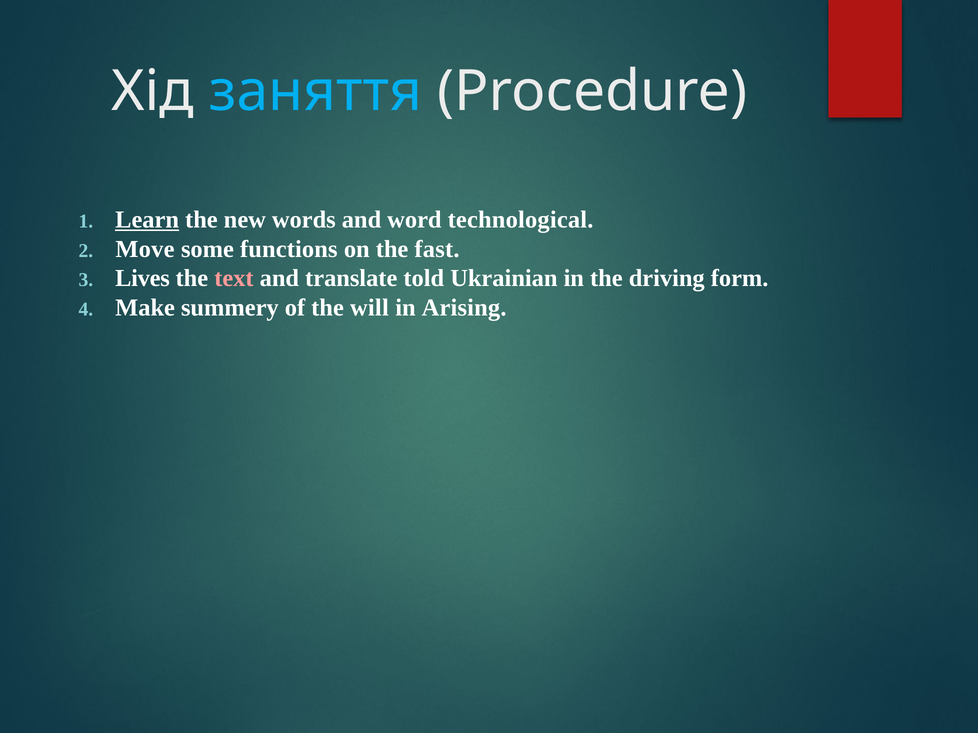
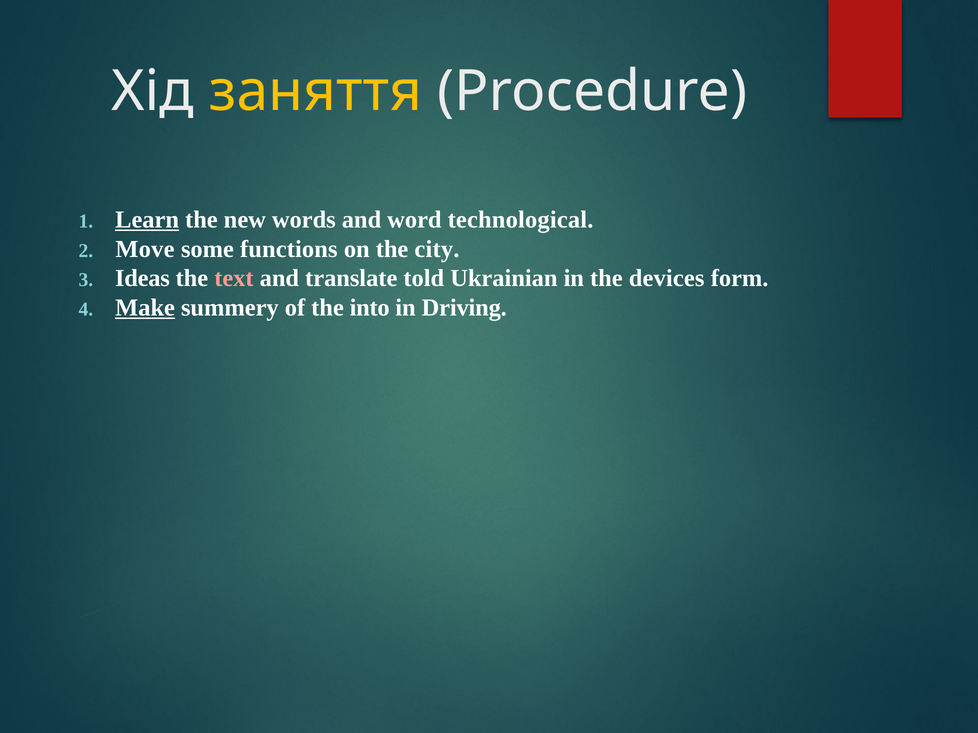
заняття colour: light blue -> yellow (315, 92)
fast: fast -> city (437, 249)
Lives: Lives -> Ideas (142, 279)
driving: driving -> devices (667, 279)
Make underline: none -> present (145, 308)
will: will -> into (370, 308)
Arising: Arising -> Driving (464, 308)
